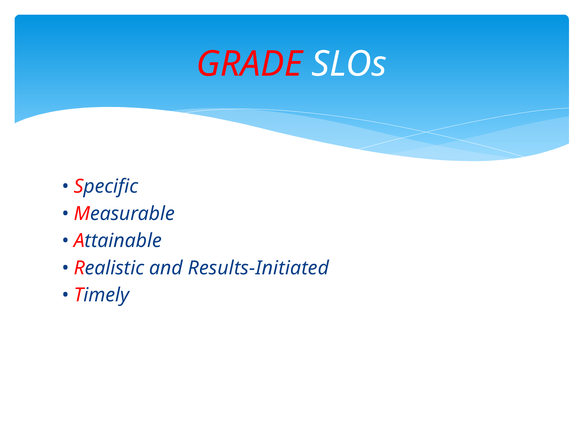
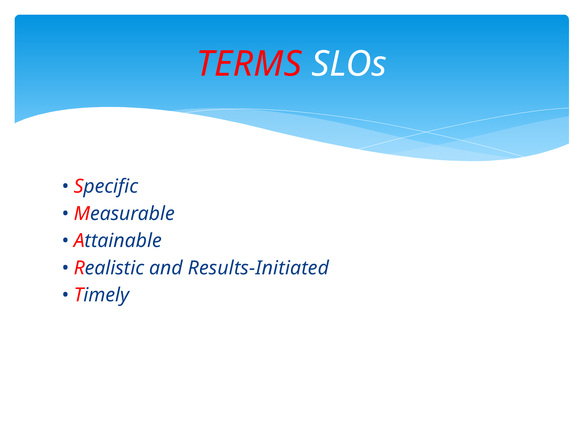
GRADE: GRADE -> TERMS (249, 64)
